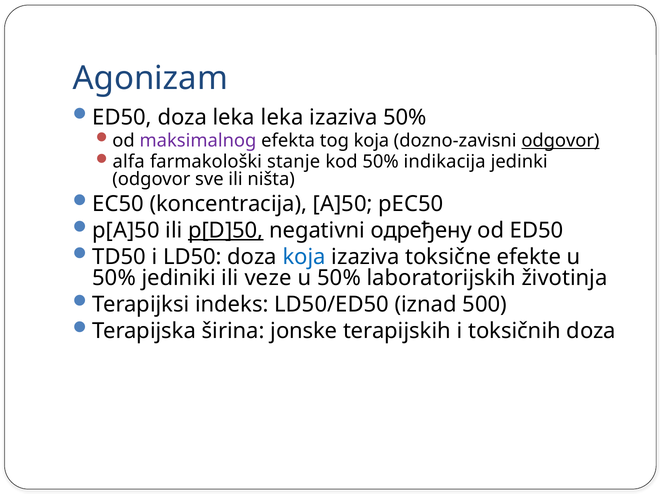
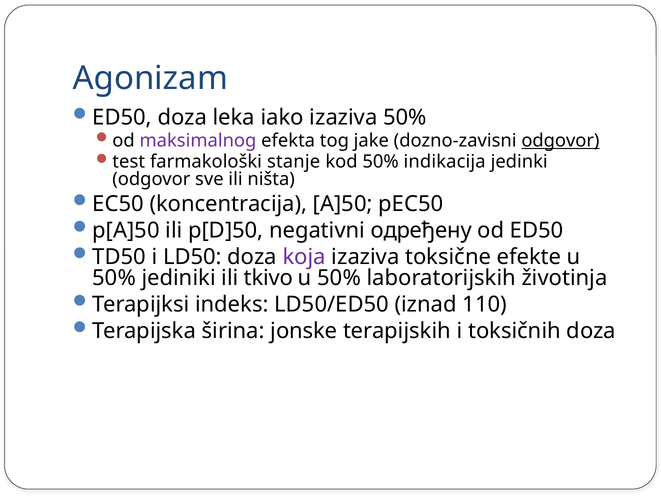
leka leka: leka -> iako (282, 118)
tog koja: koja -> jake (371, 141)
alfa: alfa -> test (129, 162)
p[D]50 underline: present -> none (226, 230)
koja colour: blue -> purple (304, 257)
veze: veze -> tkivo (268, 278)
500: 500 -> 110 (485, 304)
